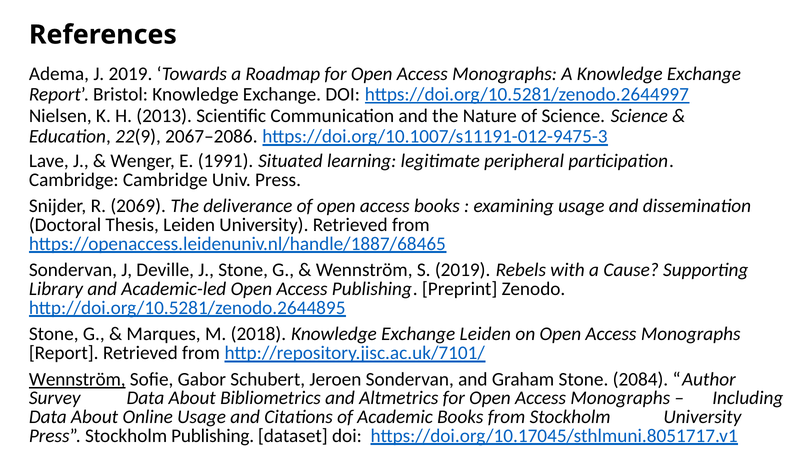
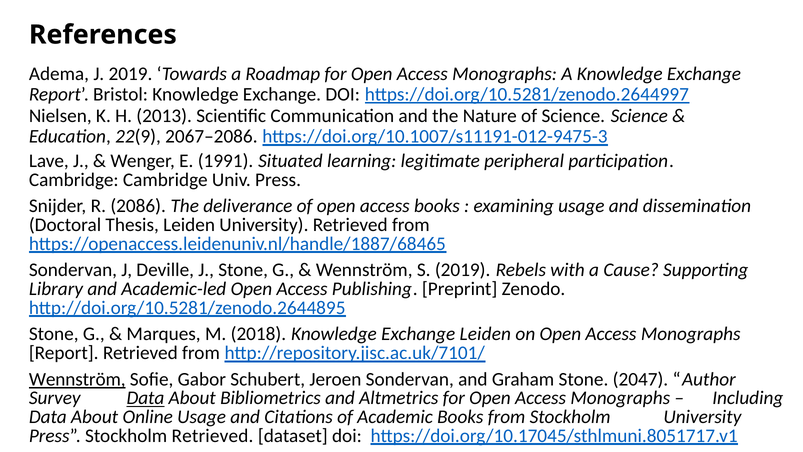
2069: 2069 -> 2086 (138, 206)
2084: 2084 -> 2047 (640, 379)
Data underline: none -> present (145, 398)
Stockholm Publishing: Publishing -> Retrieved (212, 436)
